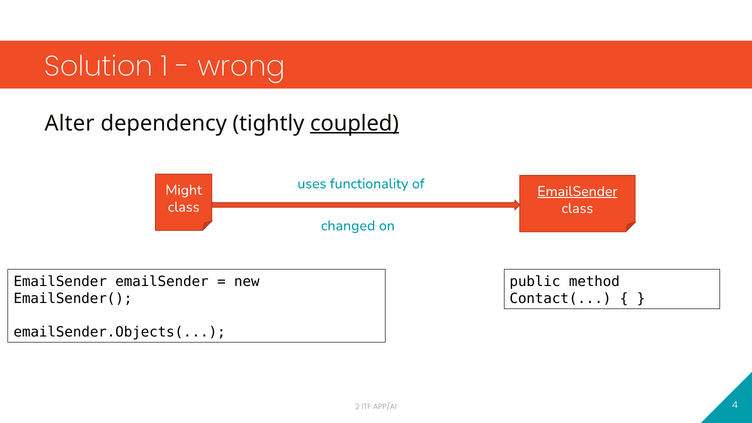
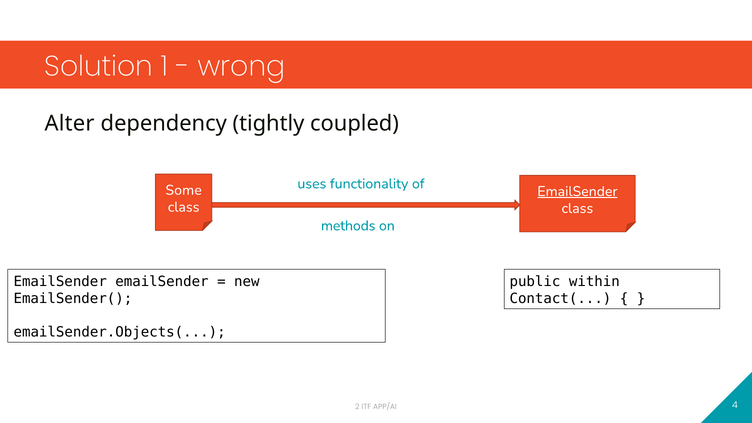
coupled underline: present -> none (354, 123)
Might: Might -> Some (184, 190)
changed: changed -> methods (348, 226)
method: method -> within (594, 281)
